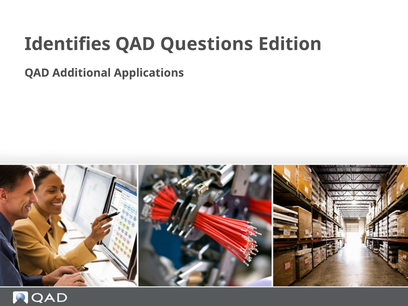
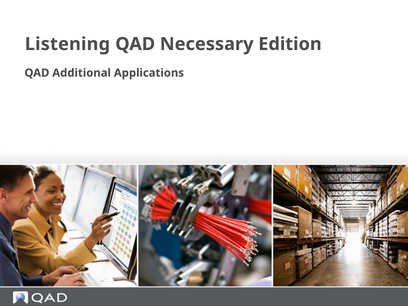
Identifies: Identifies -> Listening (67, 44)
Questions: Questions -> Necessary (207, 44)
